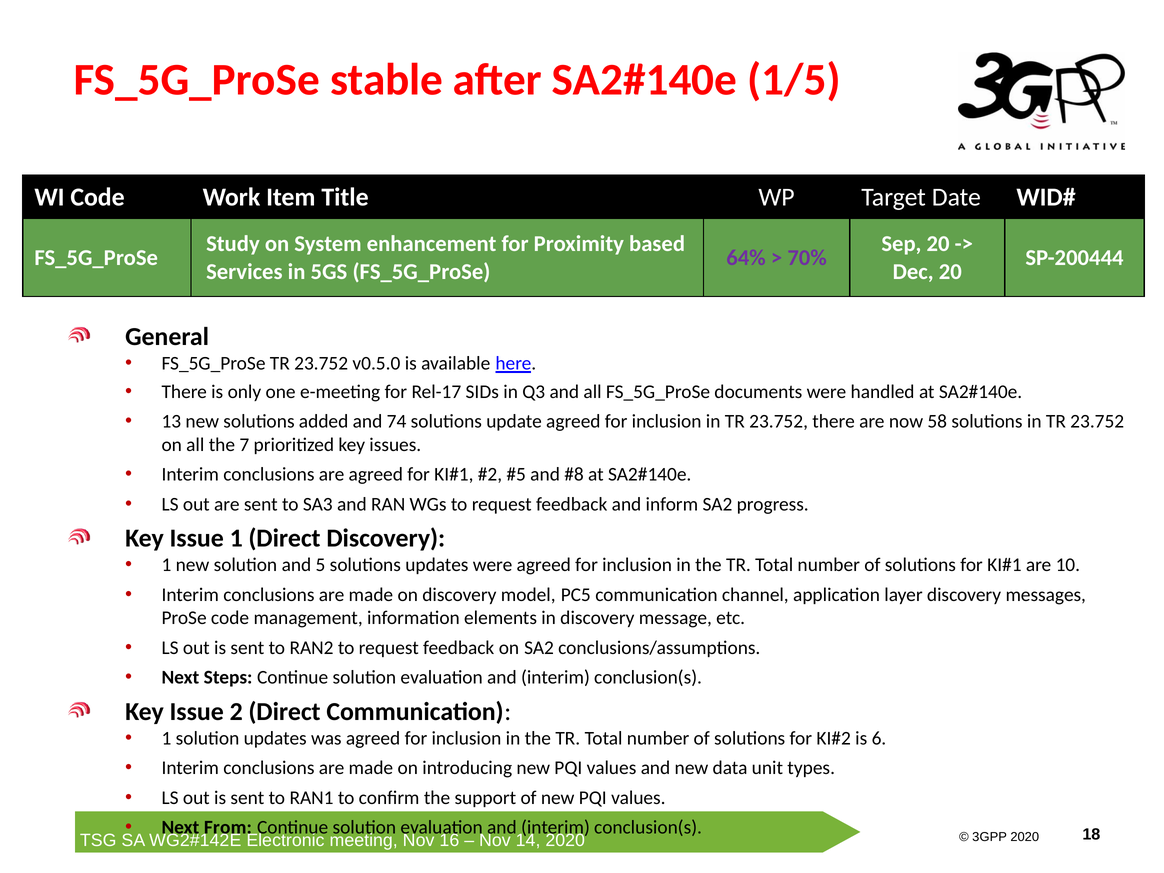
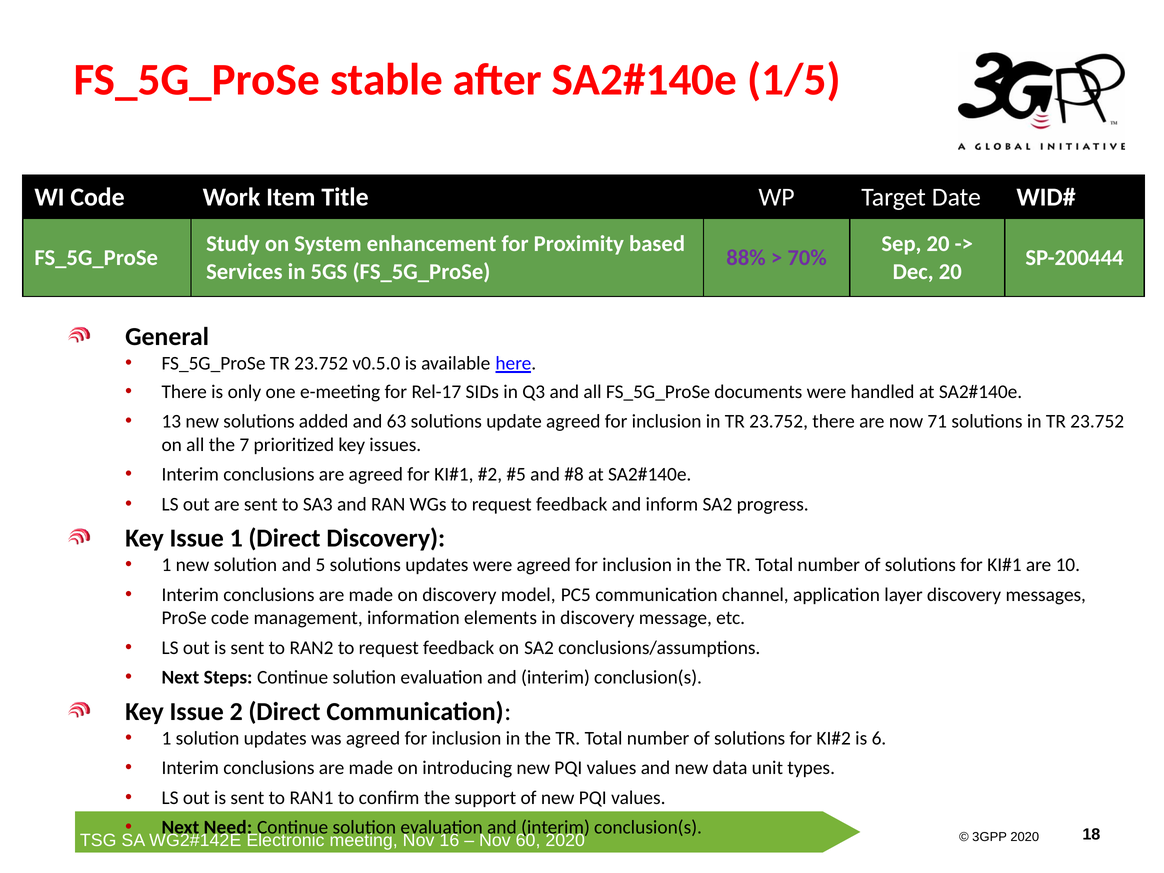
64%: 64% -> 88% (746, 258)
74: 74 -> 63 (397, 422)
58: 58 -> 71 (937, 422)
From: From -> Need (228, 828)
14: 14 -> 60 (528, 840)
